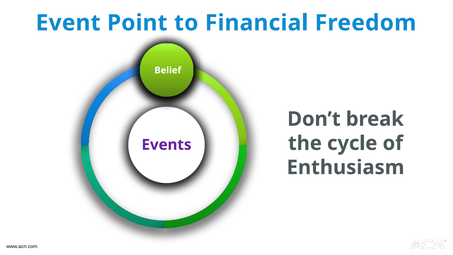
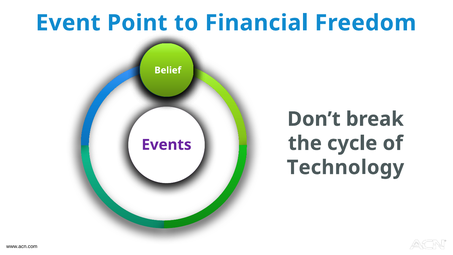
Enthusiasm: Enthusiasm -> Technology (345, 167)
